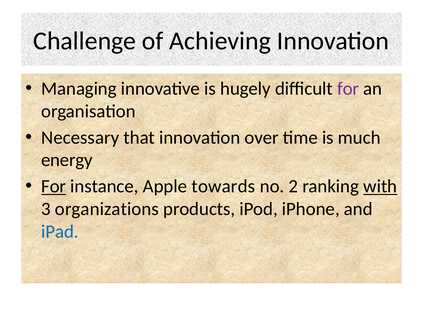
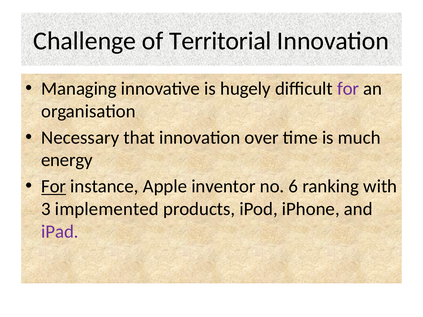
Achieving: Achieving -> Territorial (220, 41)
towards: towards -> inventor (223, 187)
2: 2 -> 6 (293, 187)
with underline: present -> none (380, 187)
organizations: organizations -> implemented (107, 209)
iPad colour: blue -> purple (60, 232)
